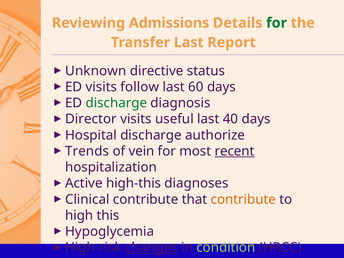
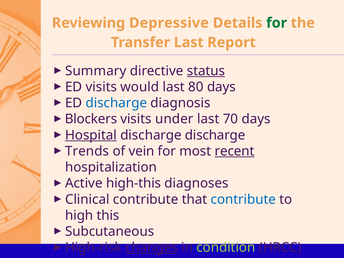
Admissions: Admissions -> Depressive (169, 23)
Unknown: Unknown -> Summary (96, 71)
status underline: none -> present (206, 71)
follow: follow -> would (140, 87)
60: 60 -> 80 (196, 87)
discharge colour: green -> blue (116, 103)
Director: Director -> Blockers (91, 119)
useful: useful -> under (174, 119)
40: 40 -> 70 (230, 119)
Hospital underline: none -> present (91, 135)
discharge authorize: authorize -> discharge (215, 135)
contribute colour: orange -> blue (243, 199)
Hypoglycemia: Hypoglycemia -> Subcutaneous (110, 232)
